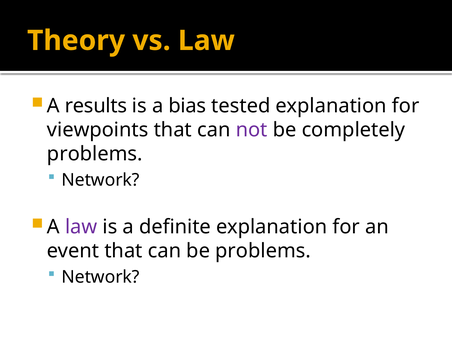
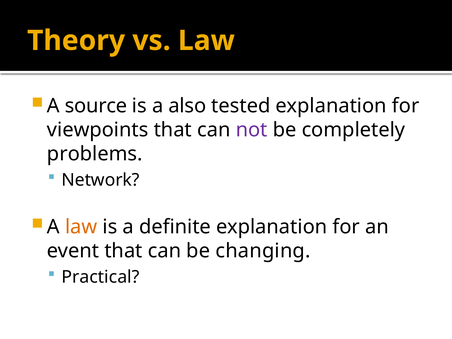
results: results -> source (96, 106)
bias: bias -> also (187, 106)
law colour: purple -> orange (81, 227)
be problems: problems -> changing (263, 251)
Network: Network -> Practical (100, 277)
